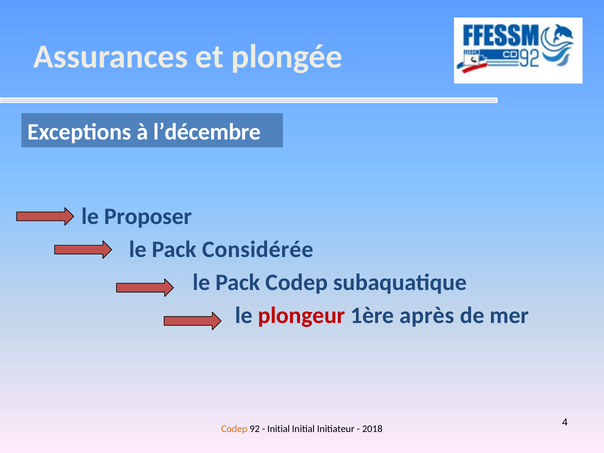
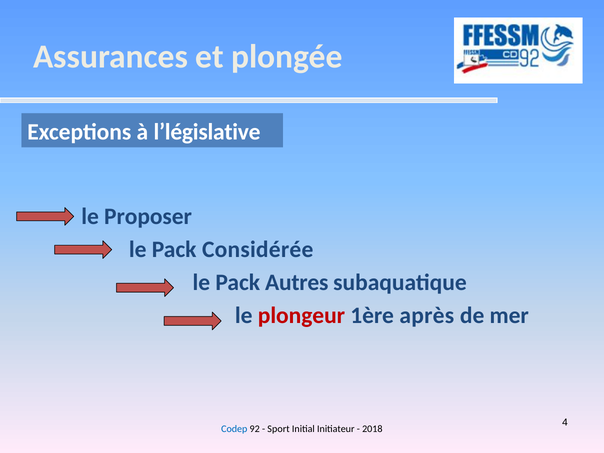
l’décembre: l’décembre -> l’législative (207, 132)
Pack Codep: Codep -> Autres (297, 283)
Codep colour: orange -> blue (234, 429)
Initial: Initial -> Sport (279, 429)
